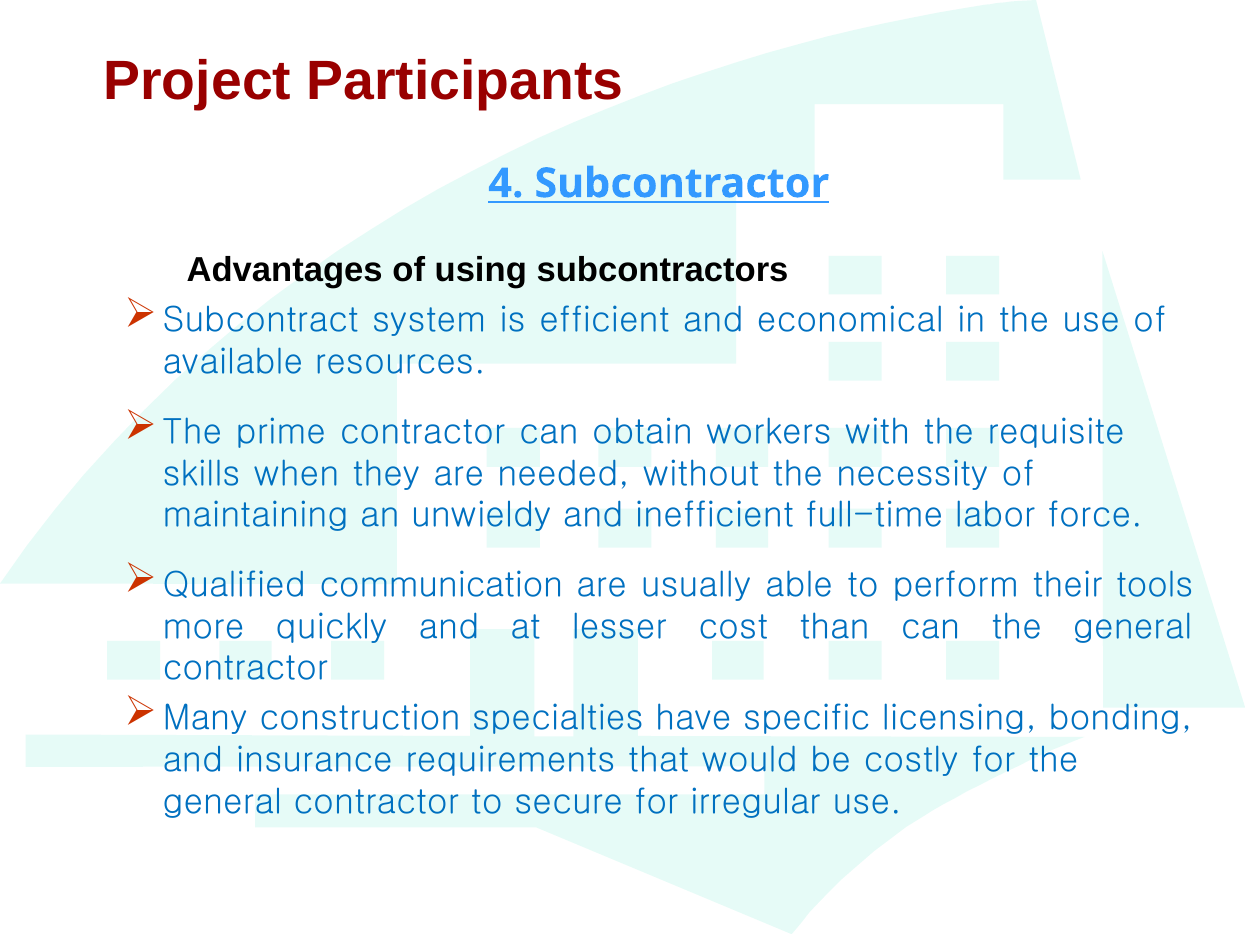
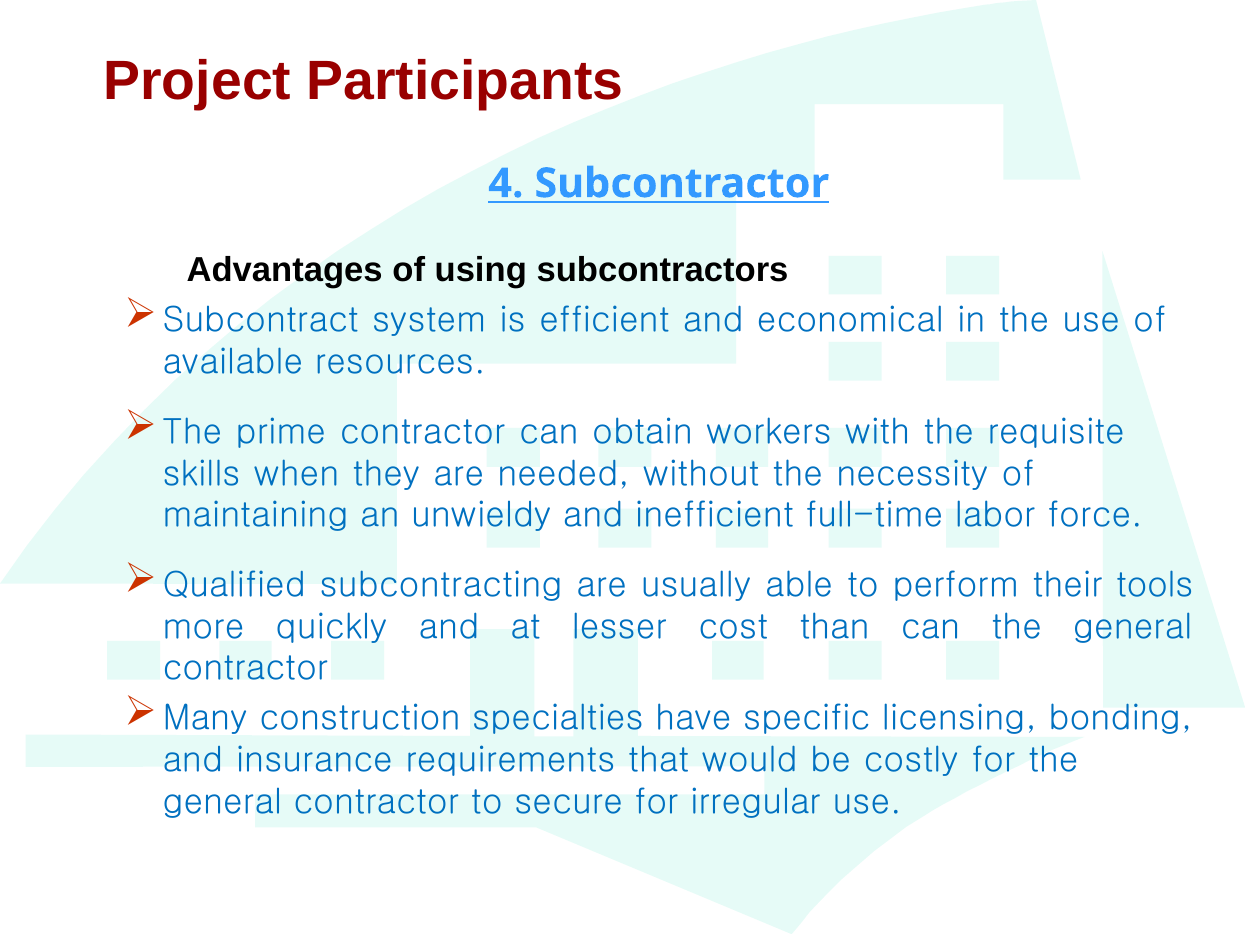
communication: communication -> subcontracting (441, 585)
